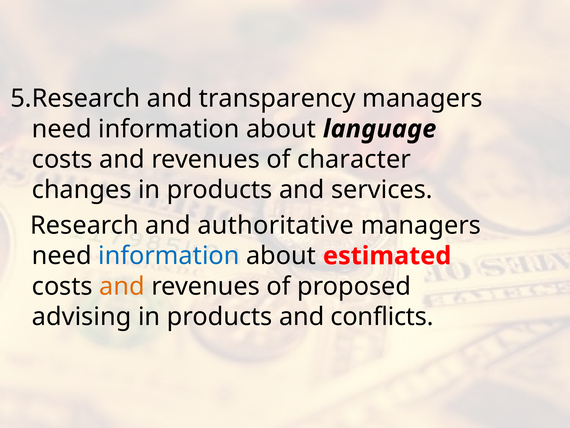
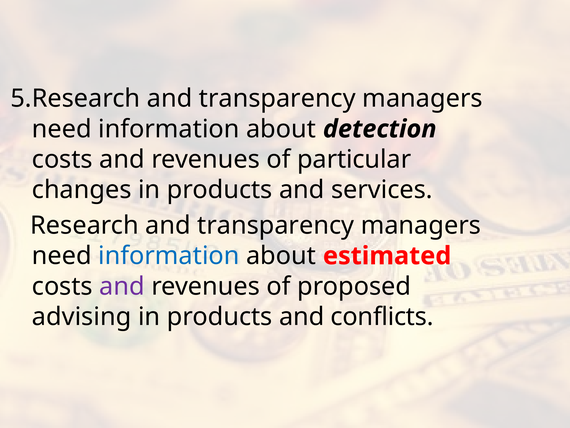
language: language -> detection (380, 129)
character: character -> particular (354, 159)
Research and authoritative: authoritative -> transparency (276, 225)
and colour: orange -> purple (122, 286)
